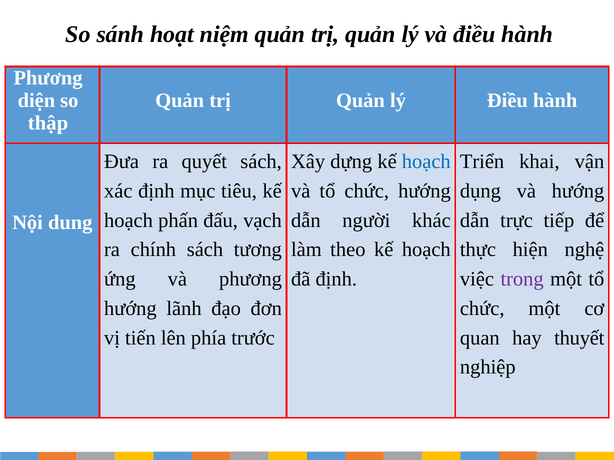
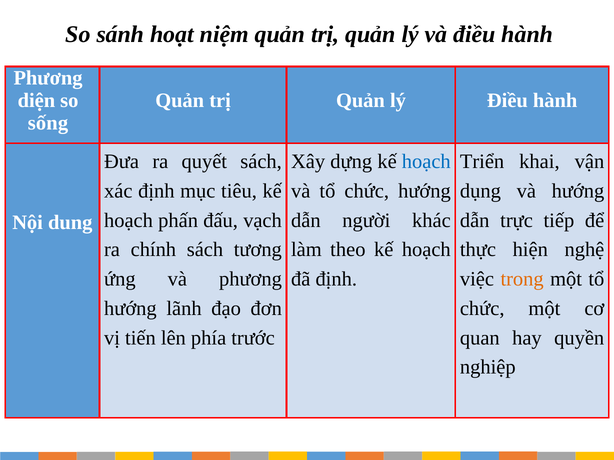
thập: thập -> sống (48, 123)
trong colour: purple -> orange (522, 279)
thuyết: thuyết -> quyền (579, 338)
